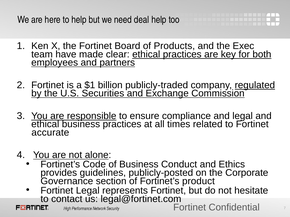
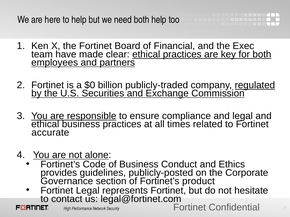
need deal: deal -> both (142, 20)
Products: Products -> Financial (174, 46)
$1: $1 -> $0 (90, 85)
